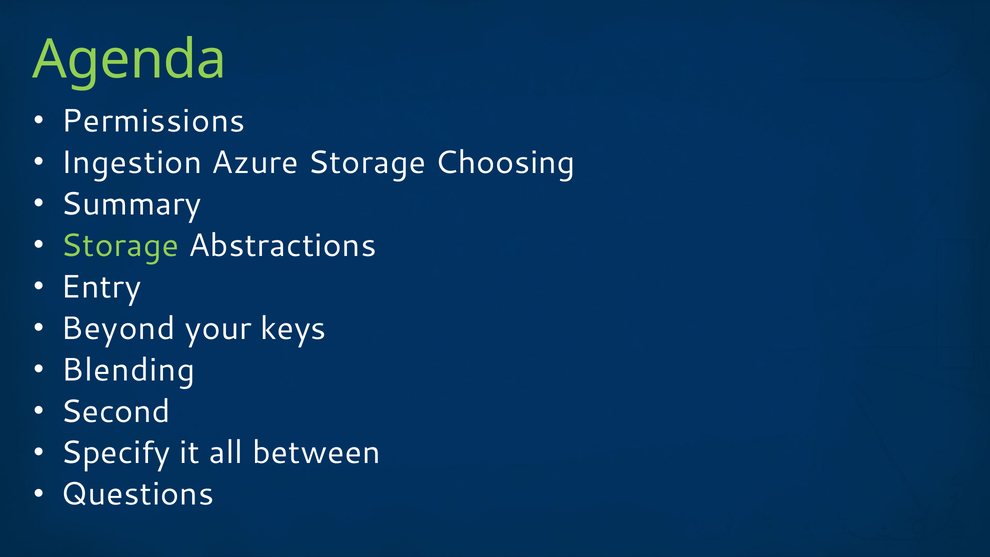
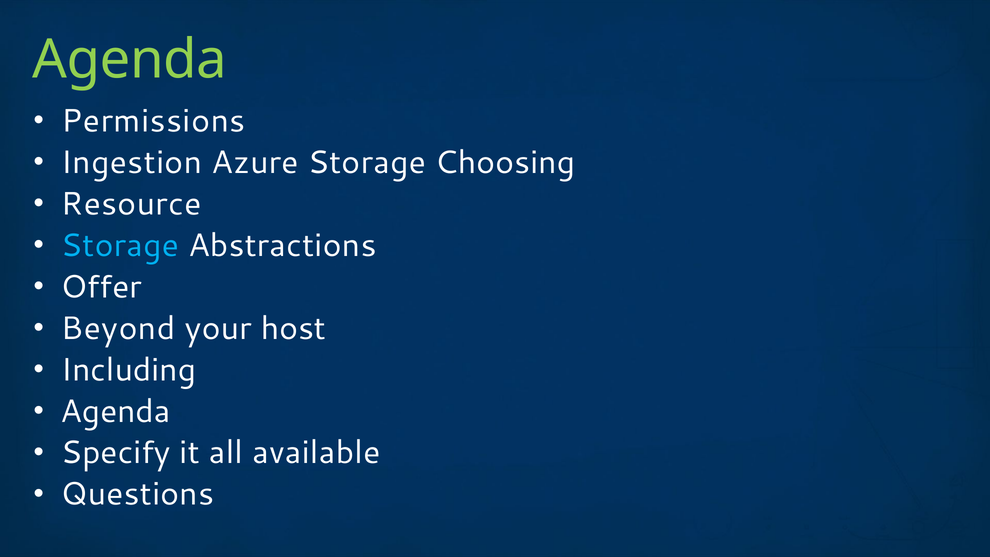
Summary: Summary -> Resource (131, 204)
Storage colour: light green -> light blue (120, 245)
Entry: Entry -> Offer (101, 287)
keys: keys -> host (293, 328)
Blending: Blending -> Including (129, 370)
Second: Second -> Agenda (116, 411)
between: between -> available (316, 453)
